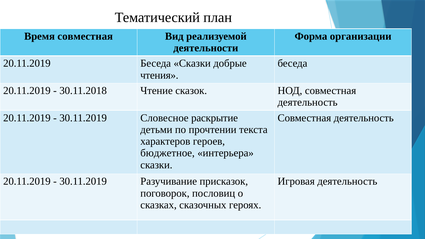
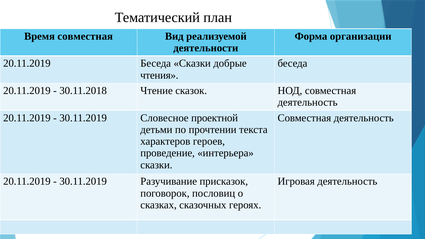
раскрытие: раскрытие -> проектной (215, 118)
бюджетное: бюджетное -> проведение (168, 153)
